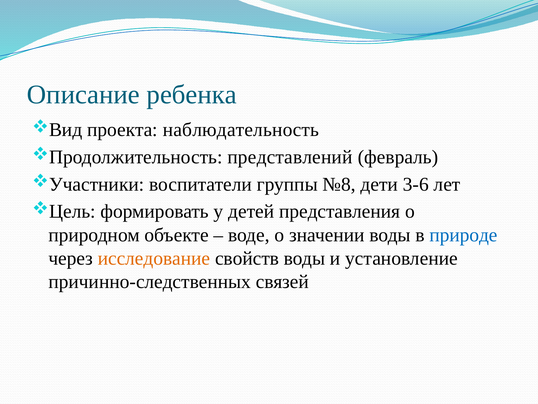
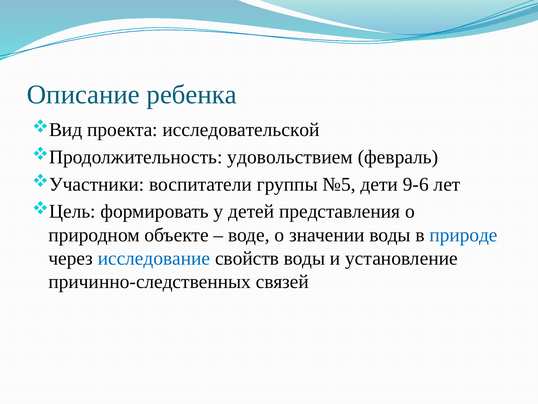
наблюдательность: наблюдательность -> исследовательской (241, 130)
представлений: представлений -> удовольствием (290, 157)
№8: №8 -> №5 (339, 184)
3-6: 3-6 -> 9-6 (416, 184)
исследование colour: orange -> blue (154, 258)
